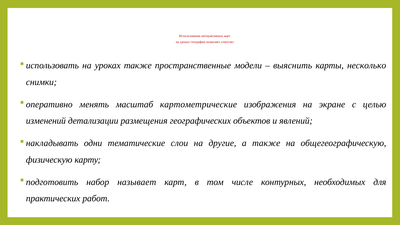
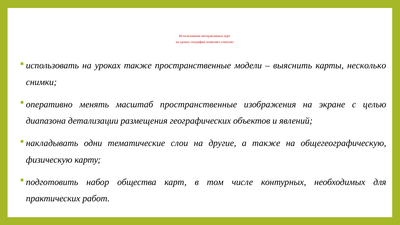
масштаб картометрические: картометрические -> пространственные (199, 104)
изменений: изменений -> диапазона (46, 121)
называет: называет -> общества (137, 182)
